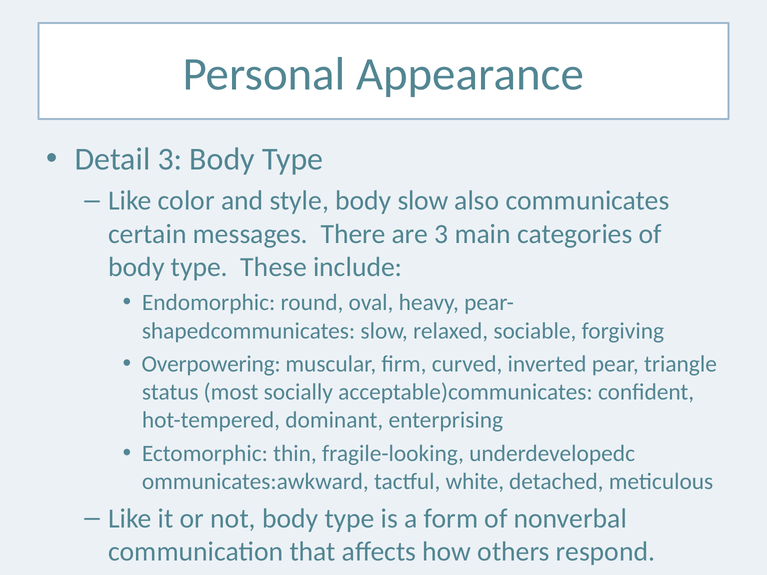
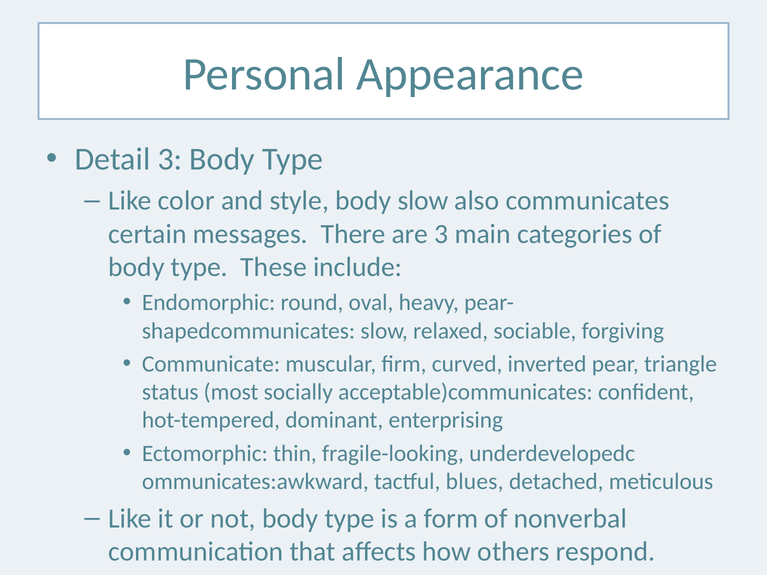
Overpowering: Overpowering -> Communicate (211, 364)
white: white -> blues (475, 482)
